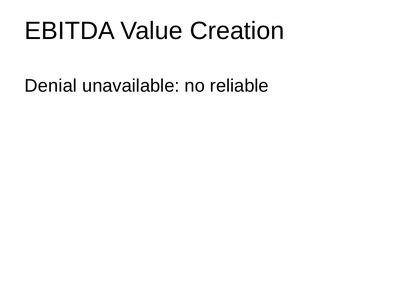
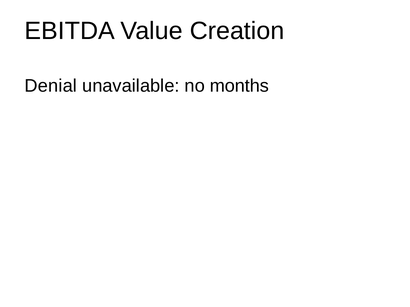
reliable: reliable -> months (239, 86)
